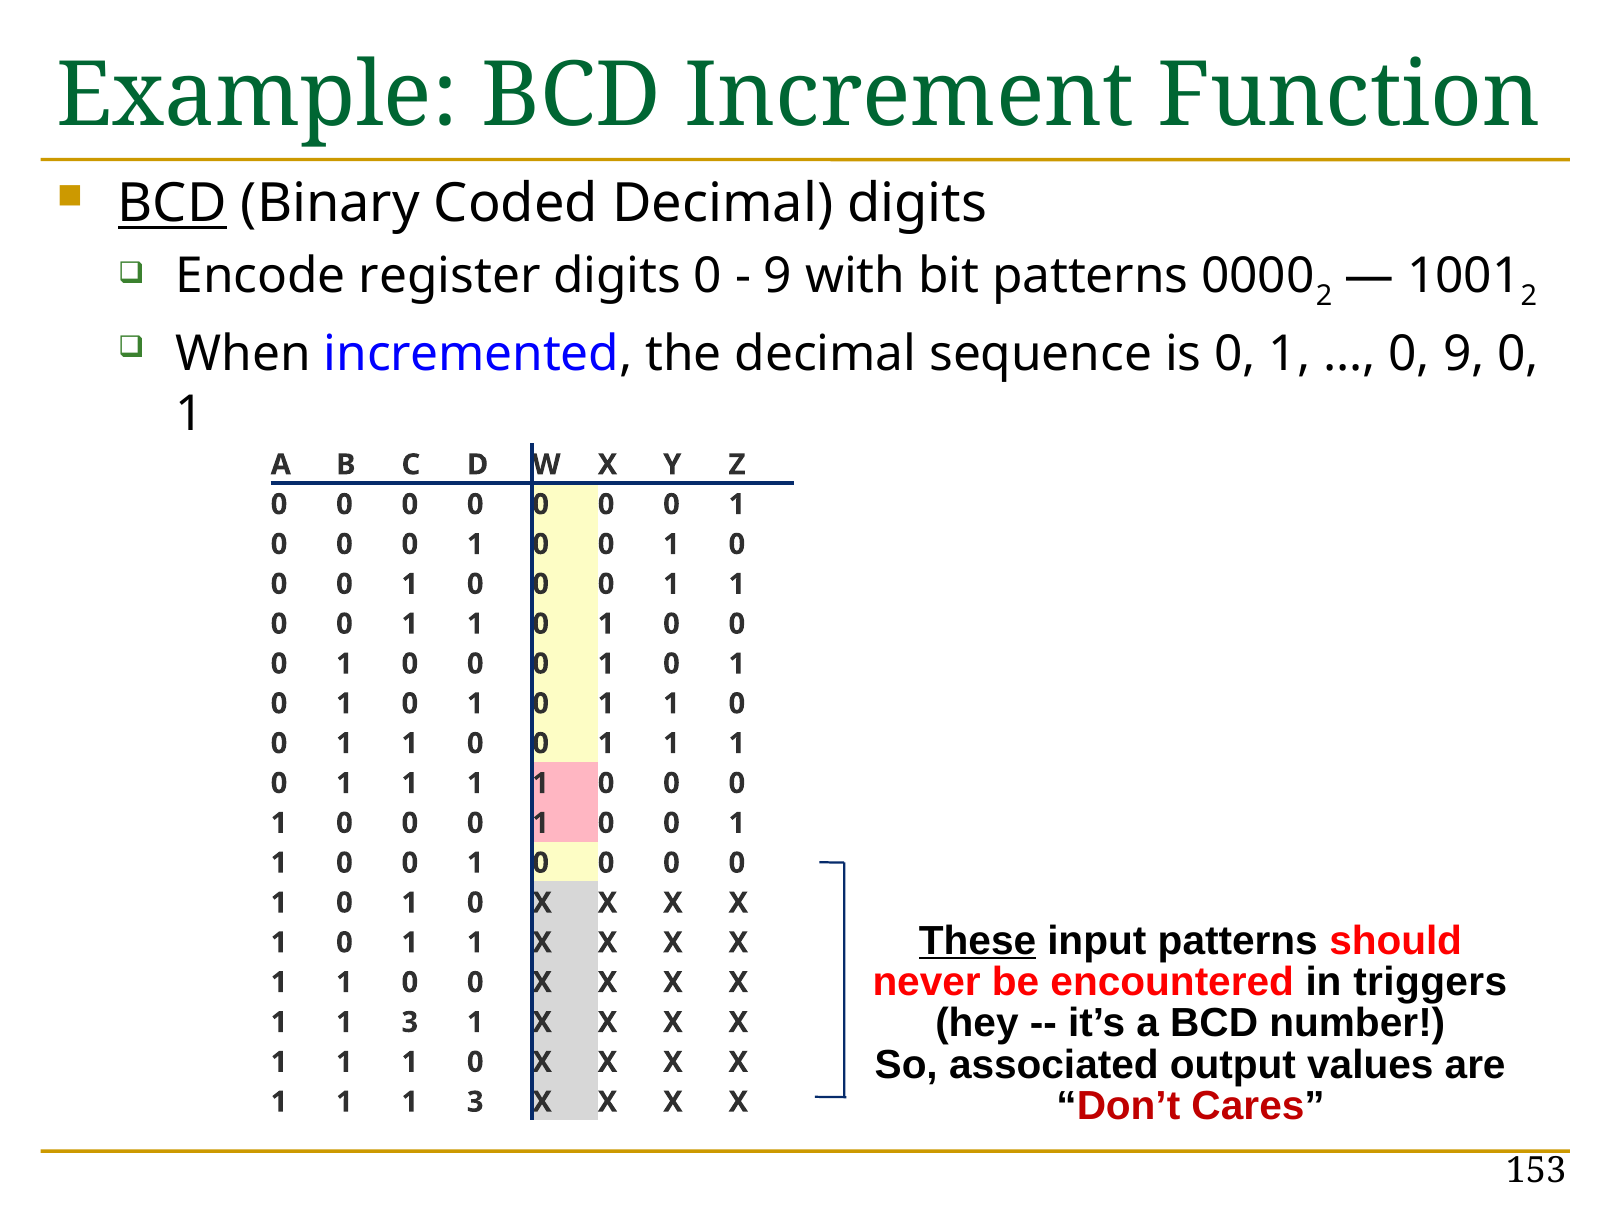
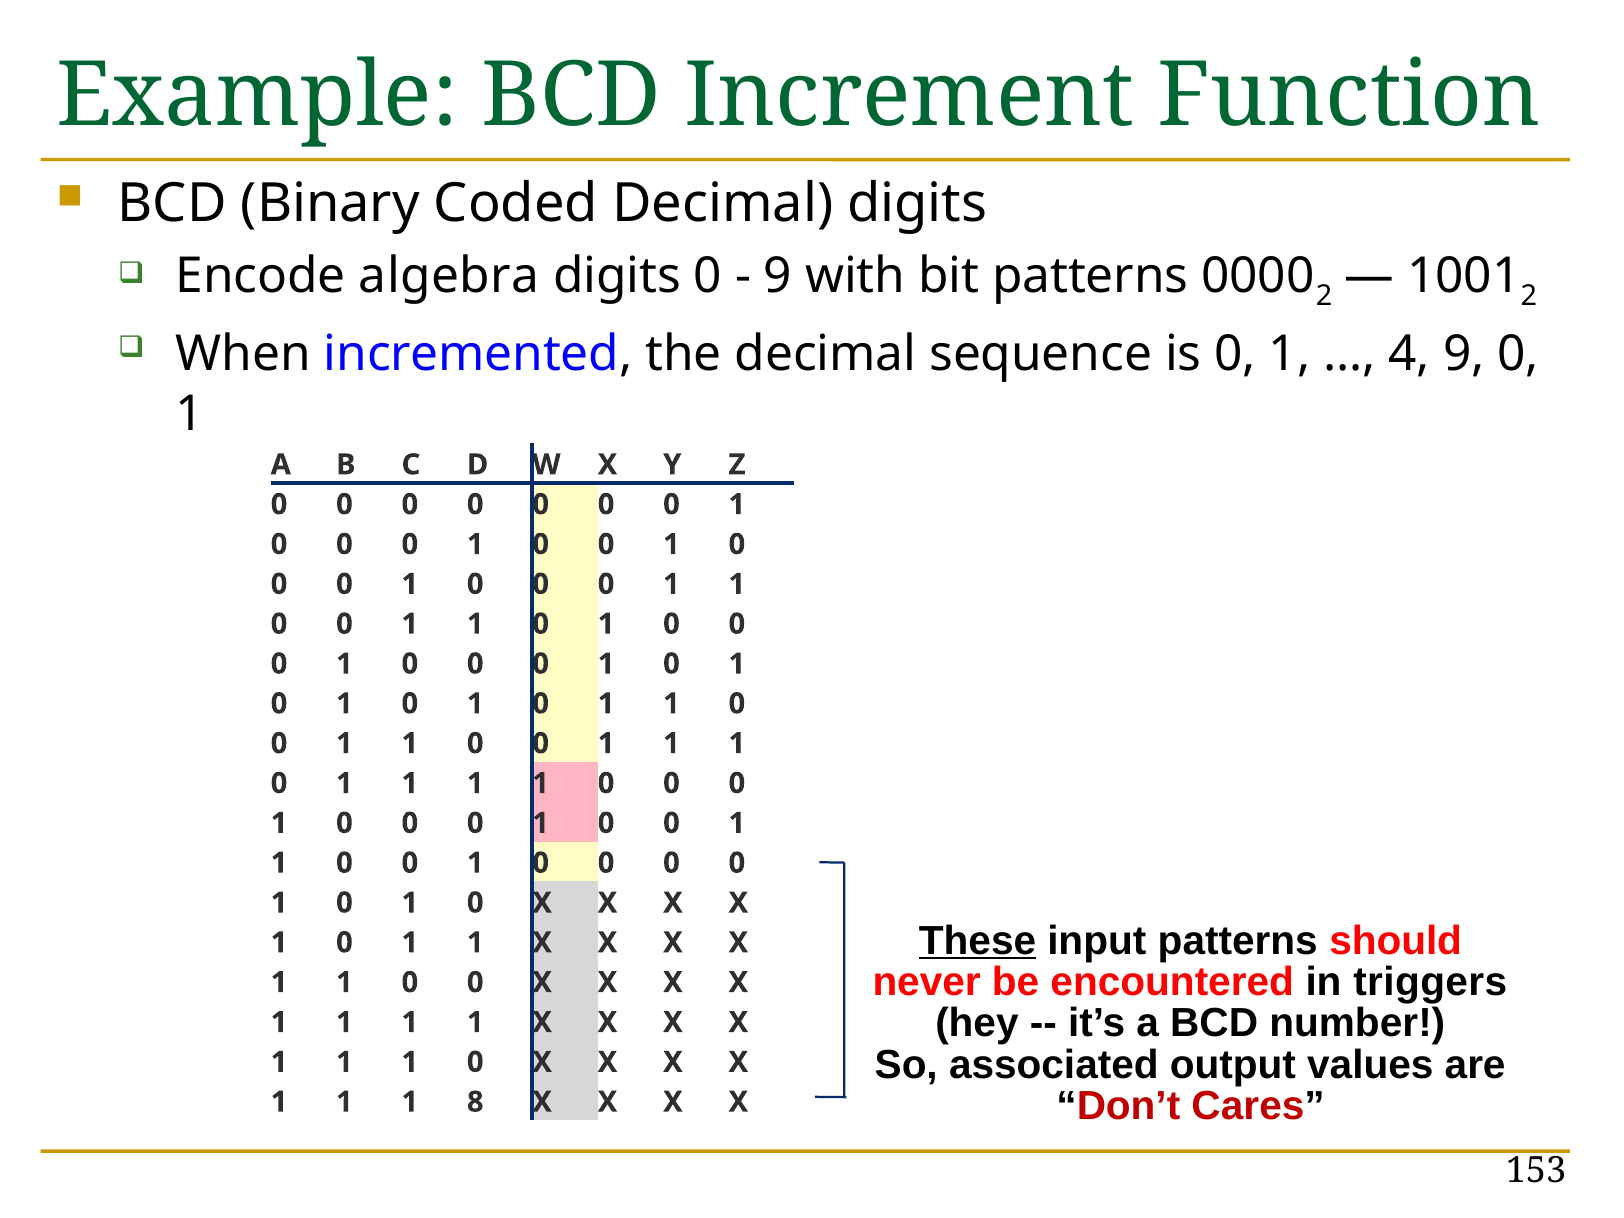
BCD underline: present -> none (172, 204)
register: register -> algebra (449, 276)
0: 0 -> 4 (1409, 354)
3: 3 -> 1 (410, 1022)
1 1 1 3: 3 -> 8 (475, 1102)
